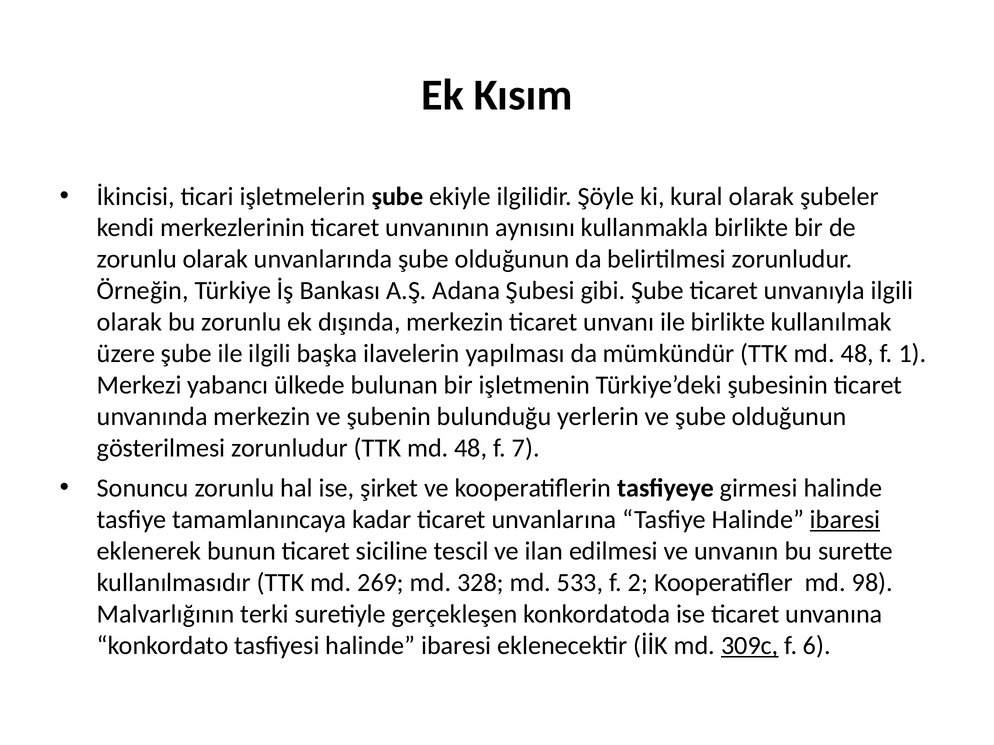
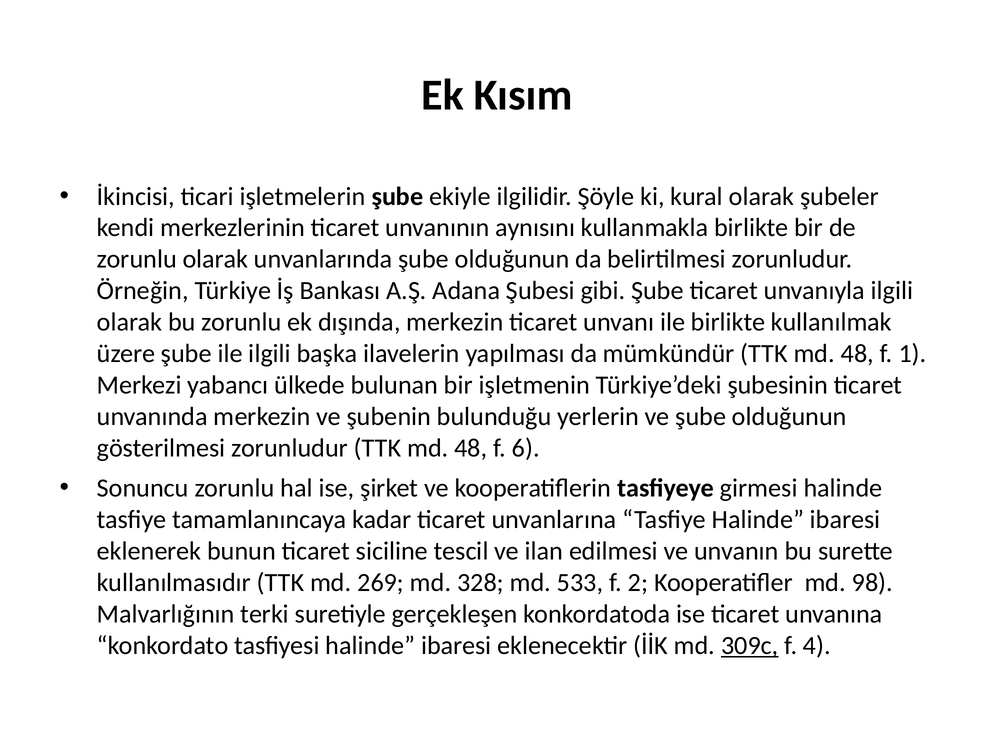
7: 7 -> 6 (526, 448)
ibaresi underline: present -> none (845, 520)
6: 6 -> 4 (817, 646)
